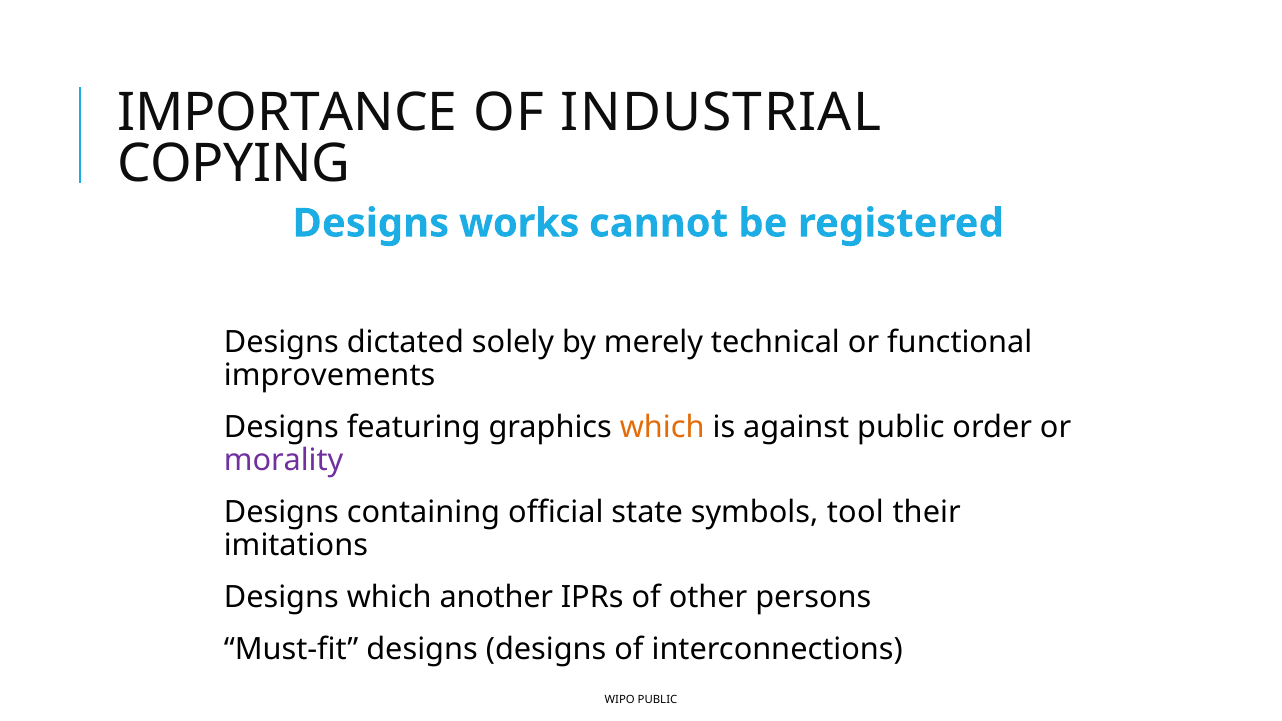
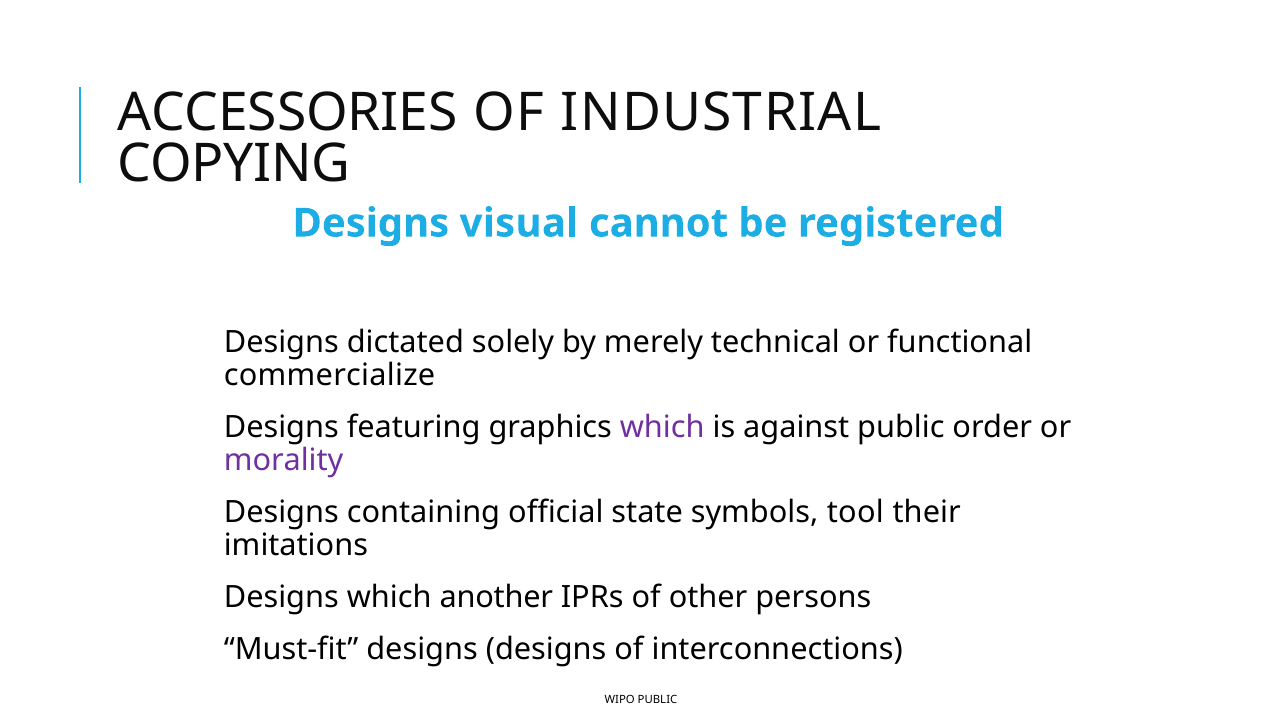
IMPORTANCE: IMPORTANCE -> ACCESSORIES (287, 113)
works: works -> visual (519, 223)
improvements: improvements -> commercialize (330, 375)
which colour: orange -> purple (662, 427)
